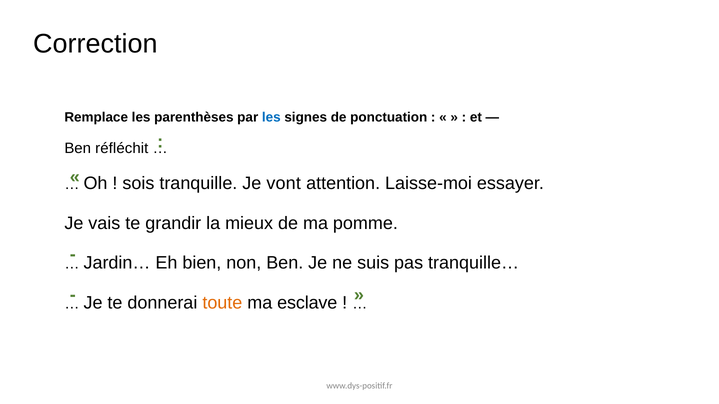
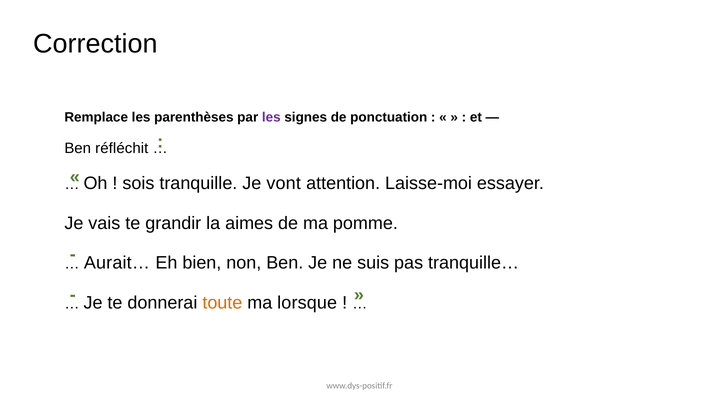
les colour: blue -> purple (271, 118)
mieux: mieux -> aimes (249, 223)
Jardin…: Jardin… -> Aurait… (117, 263)
esclave: esclave -> lorsque (307, 303)
